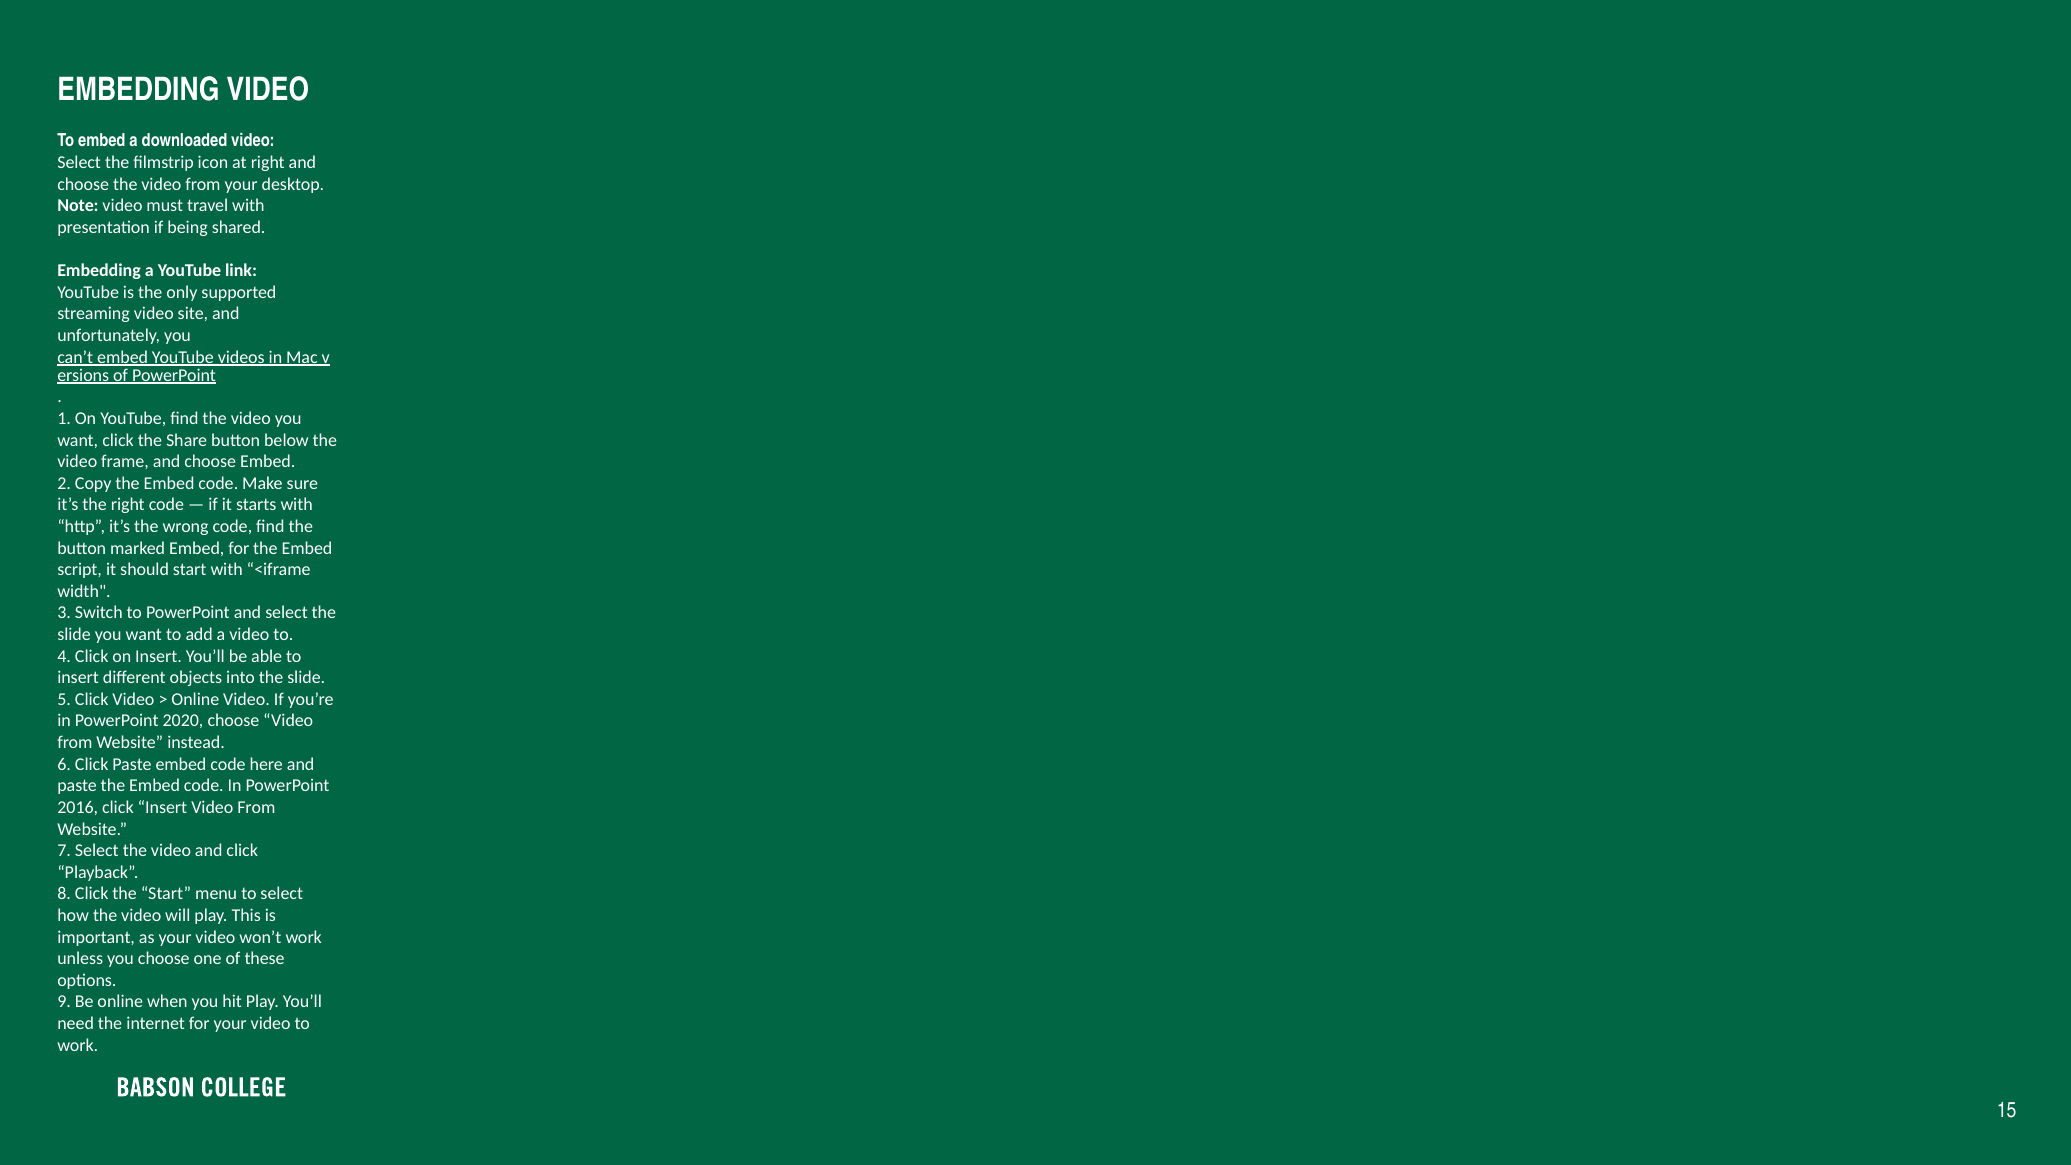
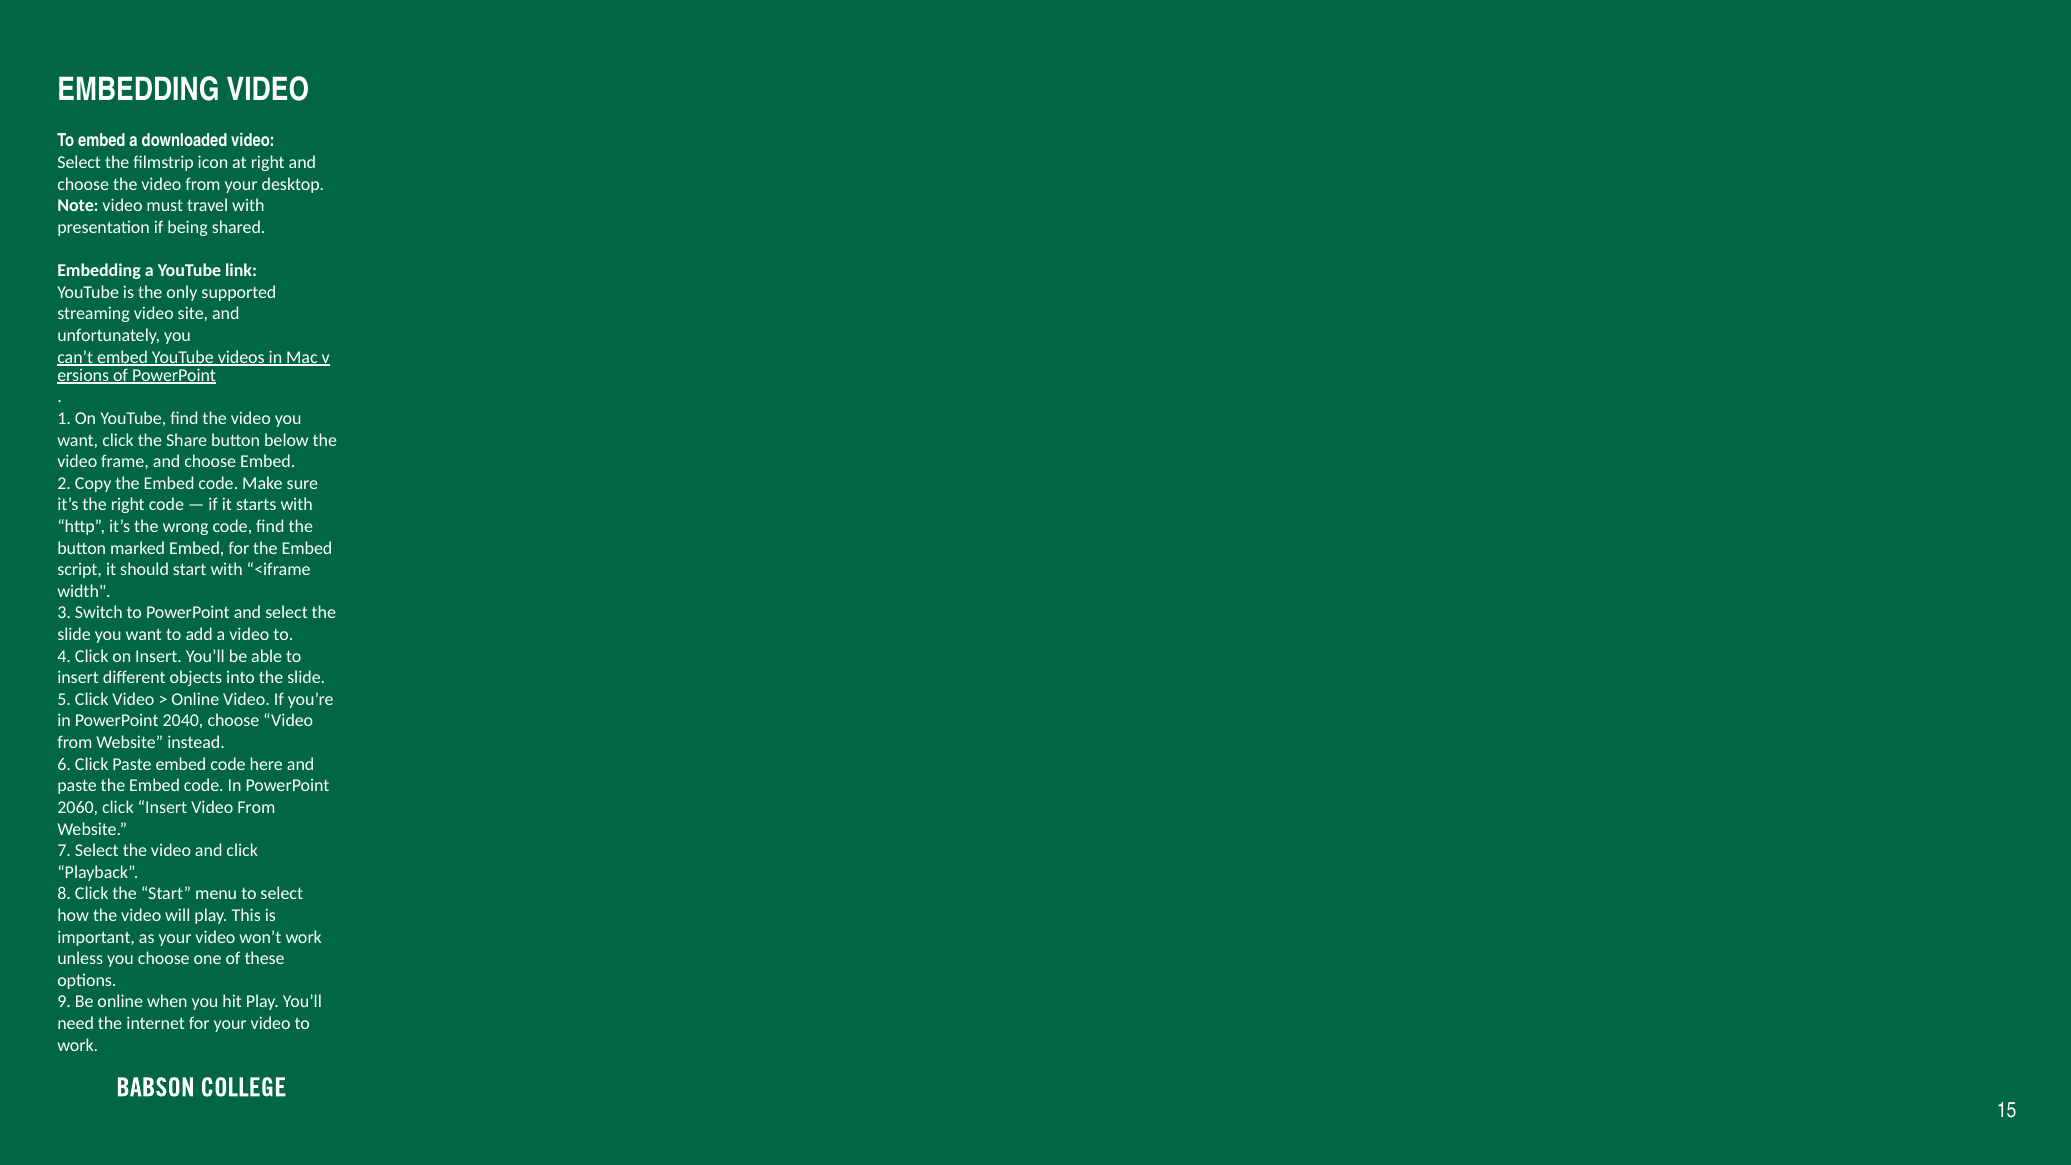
2020: 2020 -> 2040 (183, 721)
2016: 2016 -> 2060 (78, 807)
